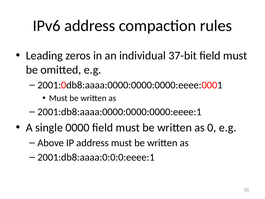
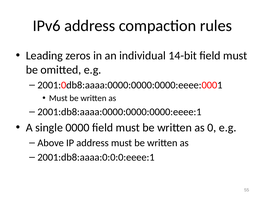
37-bit: 37-bit -> 14-bit (183, 56)
